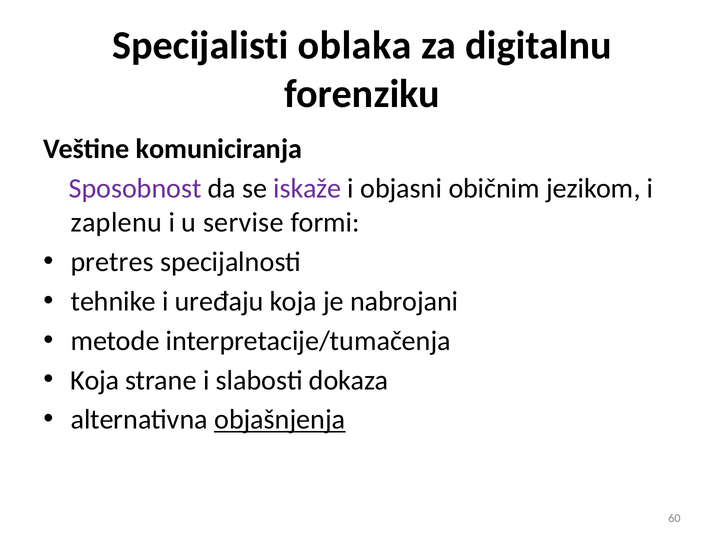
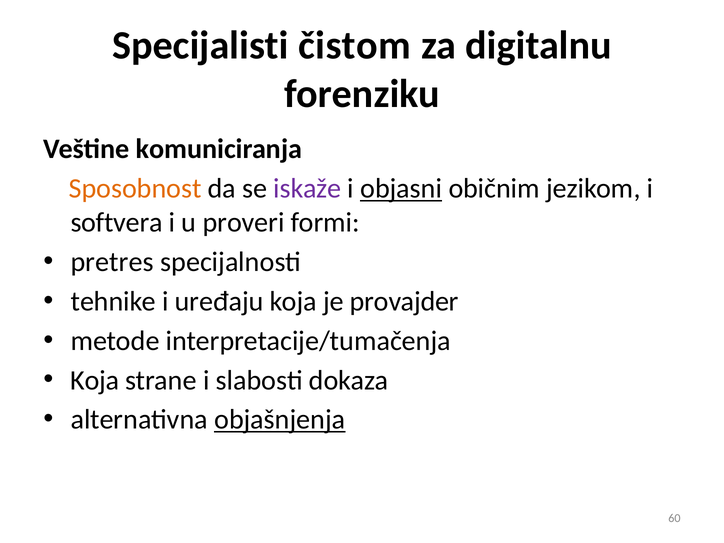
oblaka: oblaka -> čistom (355, 46)
Sposobnost colour: purple -> orange (135, 189)
objasni underline: none -> present (401, 189)
zaplenu: zaplenu -> softvera (117, 222)
servise: servise -> proveri (244, 222)
nabrojani: nabrojani -> provajder (404, 301)
